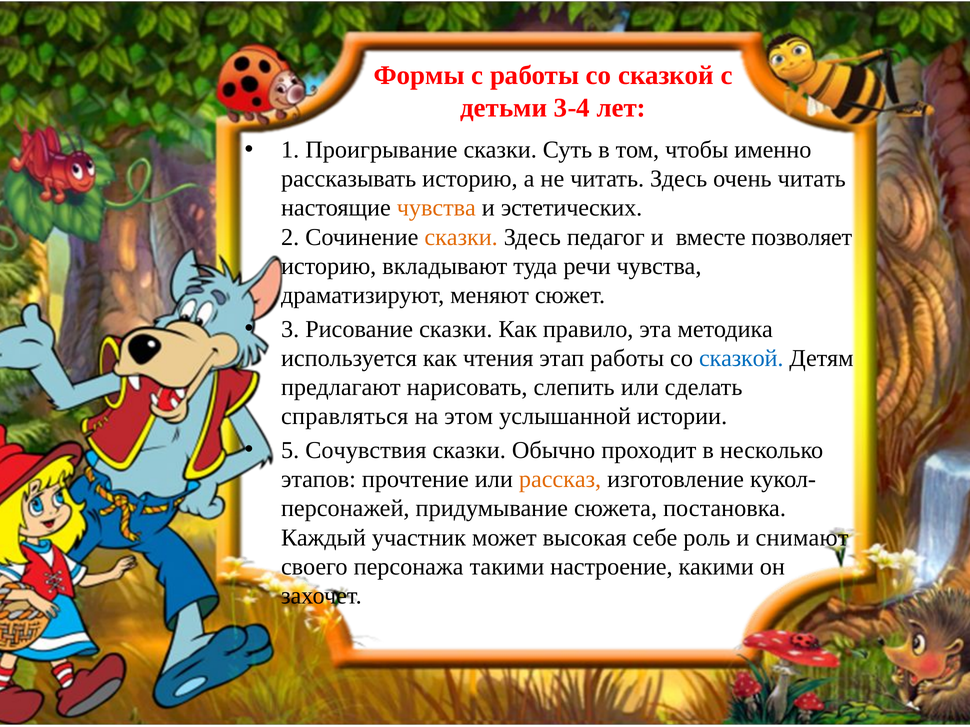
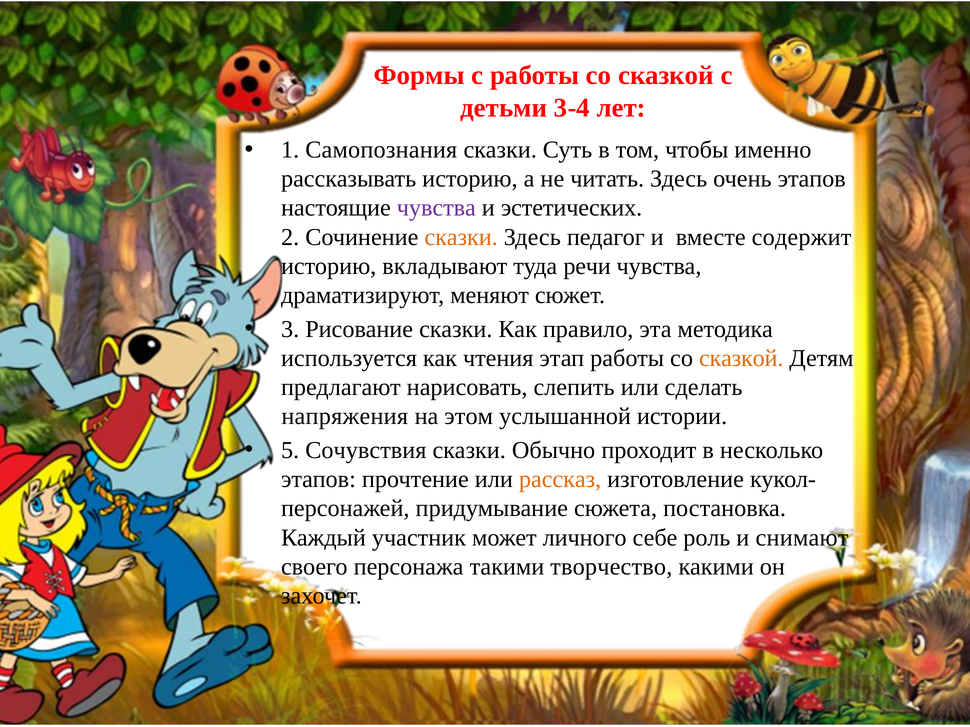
Проигрывание: Проигрывание -> Самопознания (381, 150)
очень читать: читать -> этапов (812, 179)
чувства colour: orange -> purple (436, 208)
позволяет: позволяет -> содержит (802, 237)
сказкой colour: blue -> orange (741, 358)
справляться: справляться -> напряжения (345, 417)
высокая: высокая -> личного (585, 538)
настроение: настроение -> творчество (611, 567)
